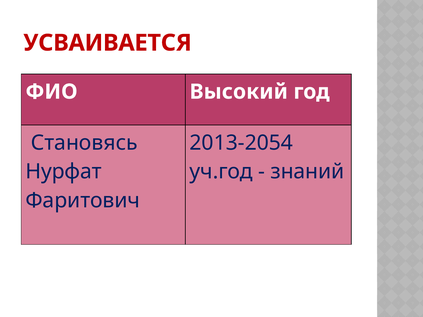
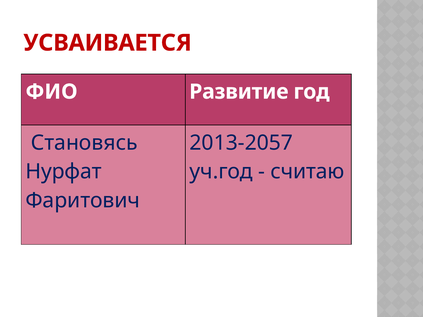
Высокий: Высокий -> Развитие (239, 92)
2013-2054: 2013-2054 -> 2013-2057 (241, 143)
знаний: знаний -> считаю (307, 172)
